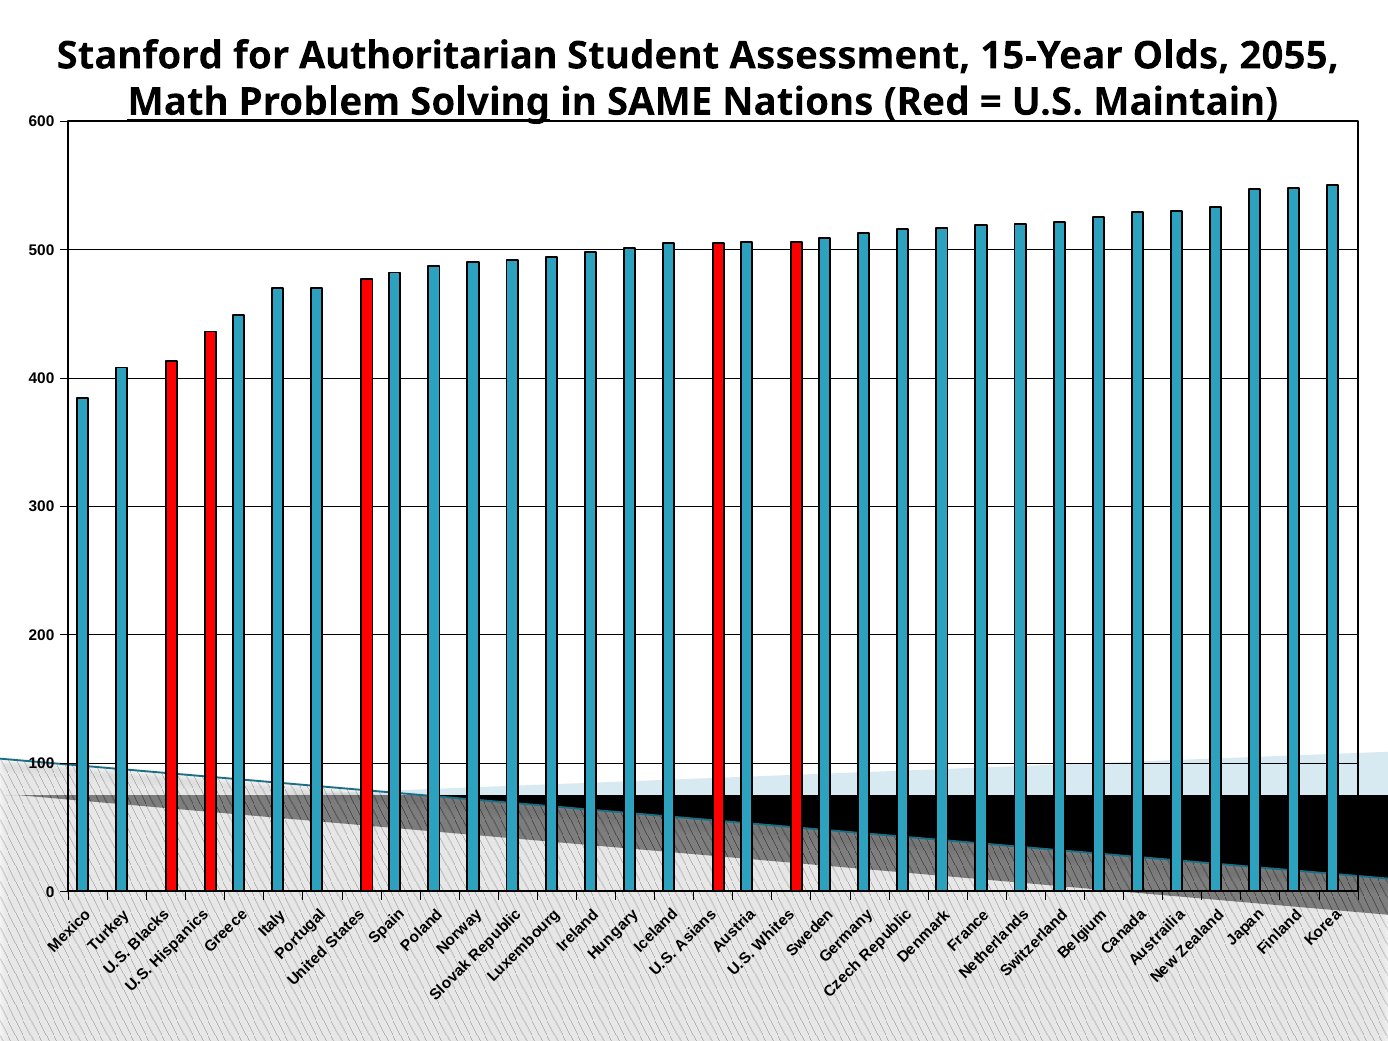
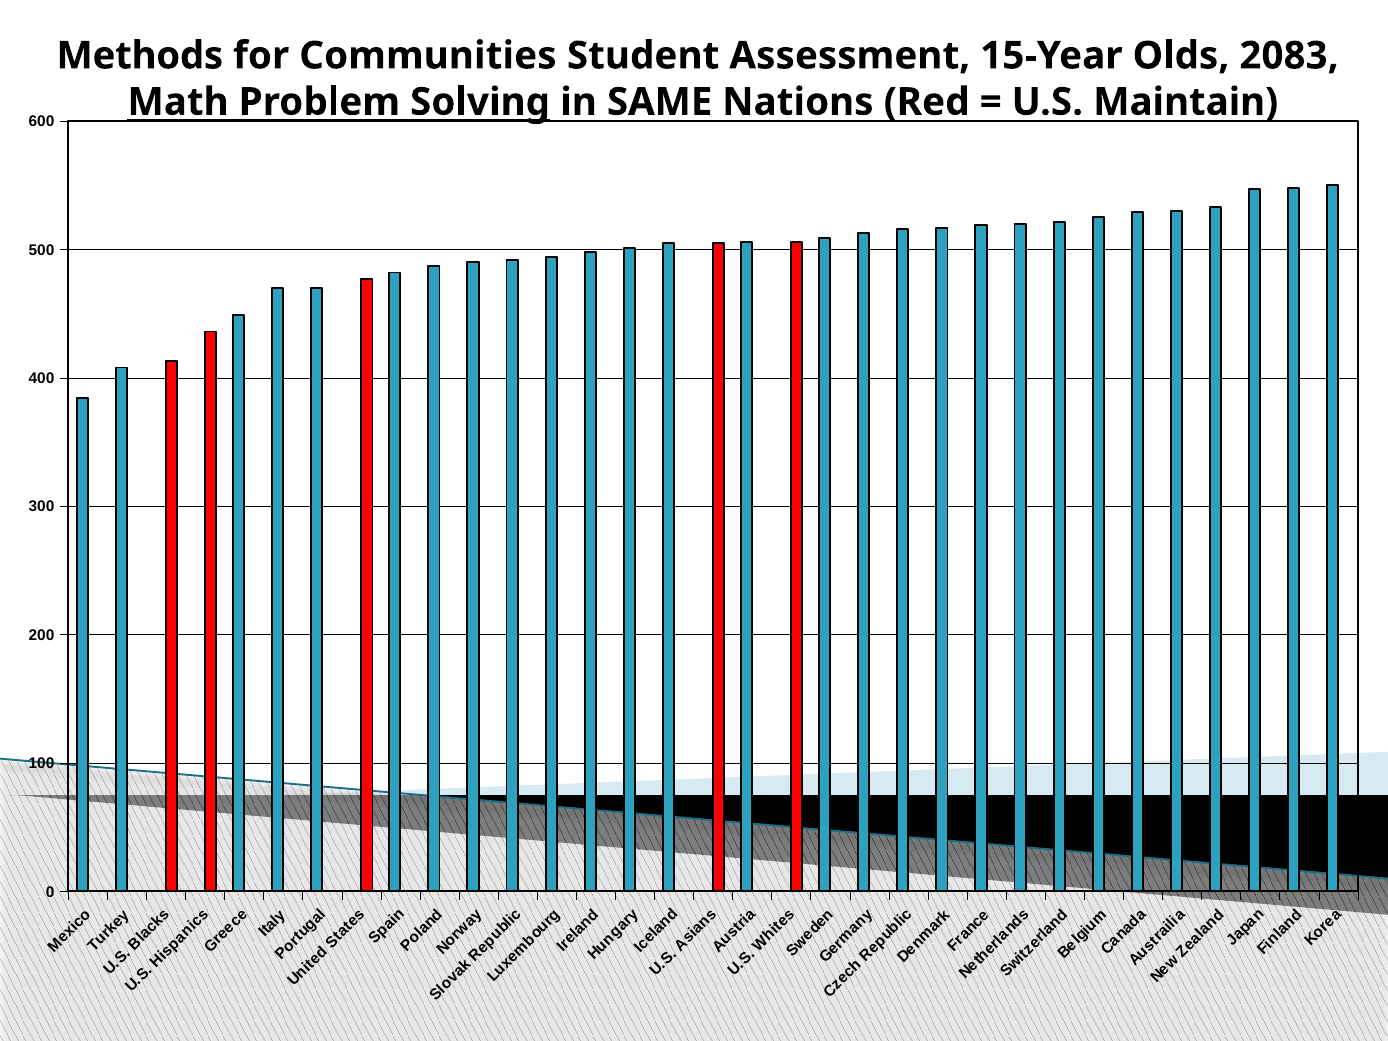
Stanford: Stanford -> Methods (140, 56)
Authoritarian: Authoritarian -> Communities (428, 56)
2055: 2055 -> 2083 (1289, 56)
